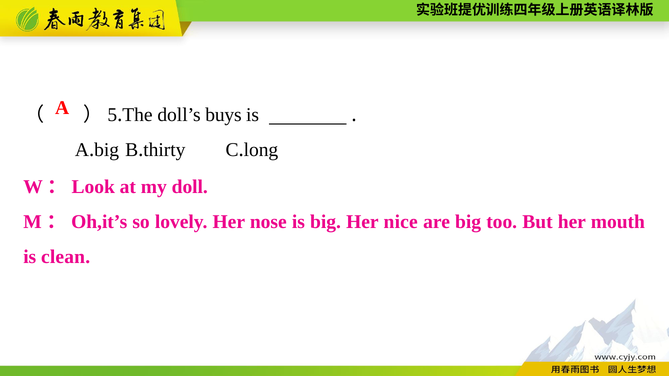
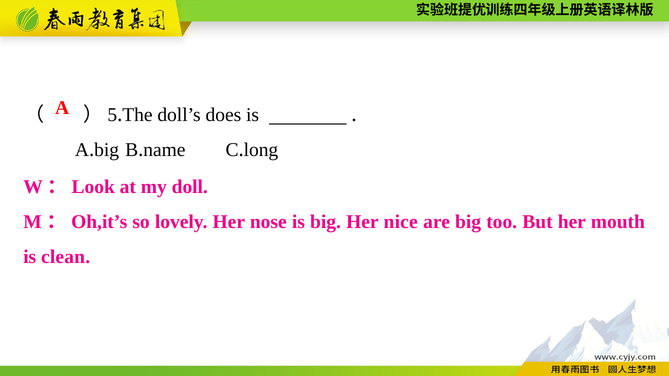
buys: buys -> does (223, 115)
thirty: thirty -> name (164, 150)
